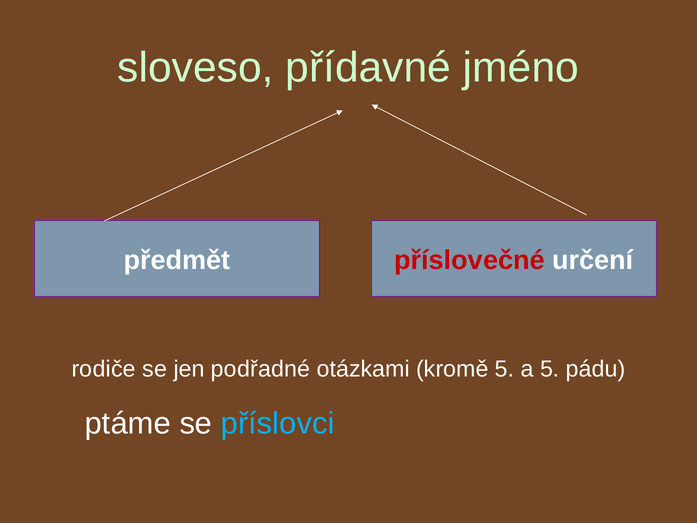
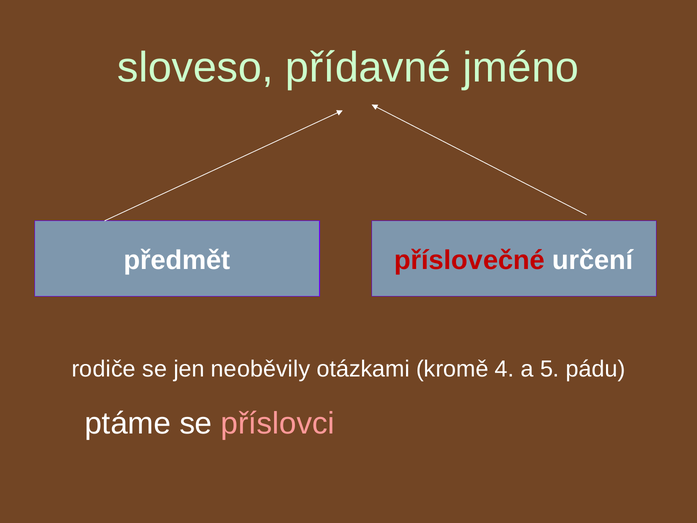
podřadné: podřadné -> neoběvily (261, 369)
kromě 5: 5 -> 4 (505, 369)
příslovci colour: light blue -> pink (278, 423)
